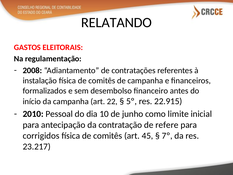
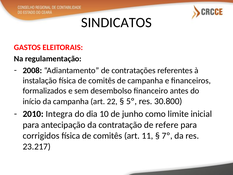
RELATANDO: RELATANDO -> SINDICATOS (116, 23)
22.915: 22.915 -> 30.800 (168, 101)
Pessoal: Pessoal -> Integra (59, 114)
45: 45 -> 11 (147, 136)
